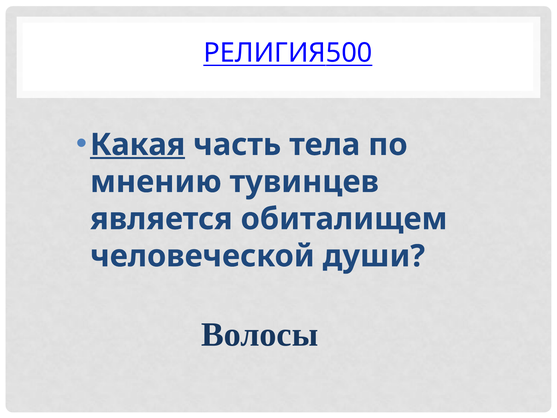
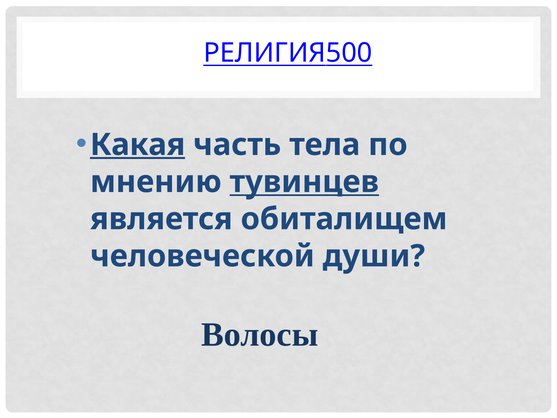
тувинцев underline: none -> present (304, 182)
